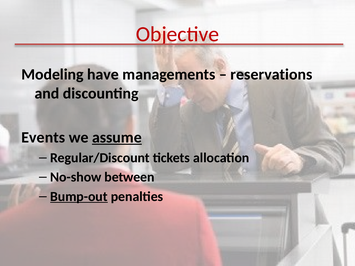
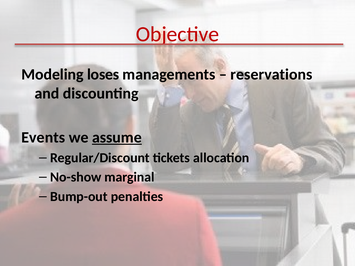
have: have -> loses (103, 74)
between: between -> marginal (129, 177)
Bump-out underline: present -> none (79, 197)
